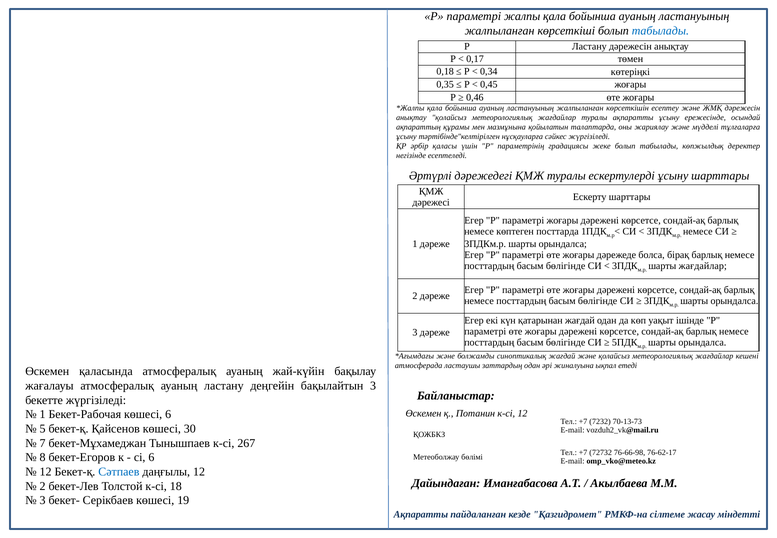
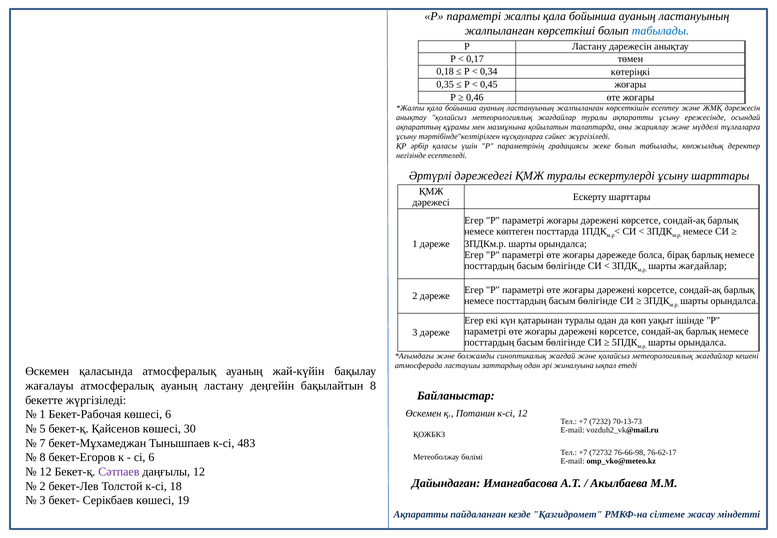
қатарынан жағдай: жағдай -> туралы (580, 320)
бақылайтын 3: 3 -> 8 (373, 386)
267: 267 -> 483 (246, 443)
Сәтпаев colour: blue -> purple (119, 472)
